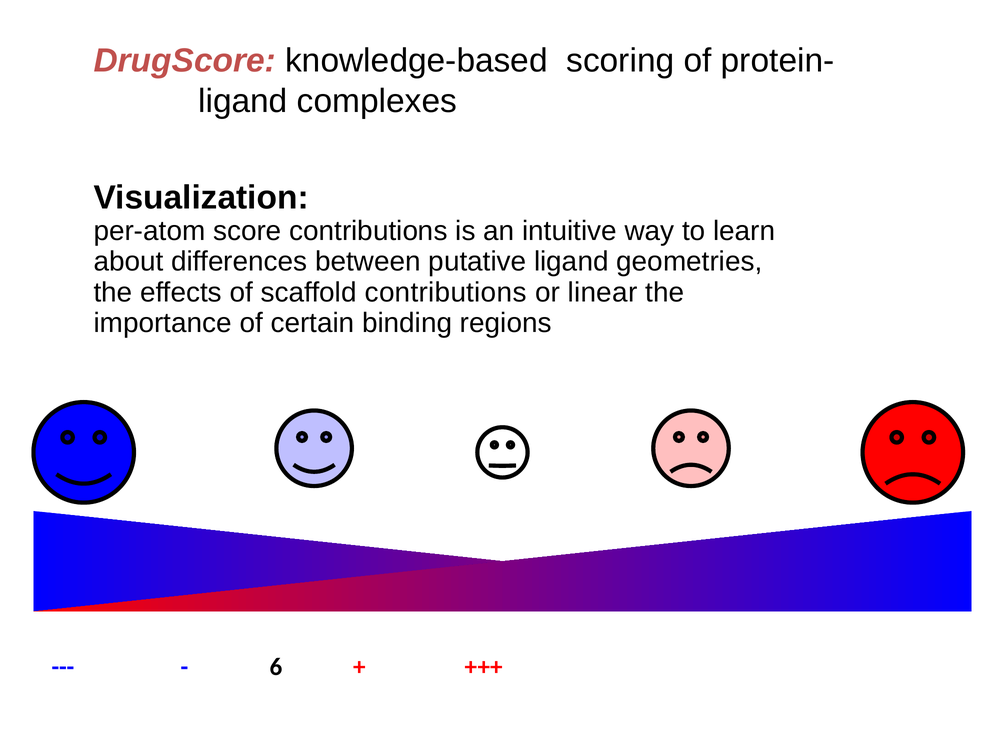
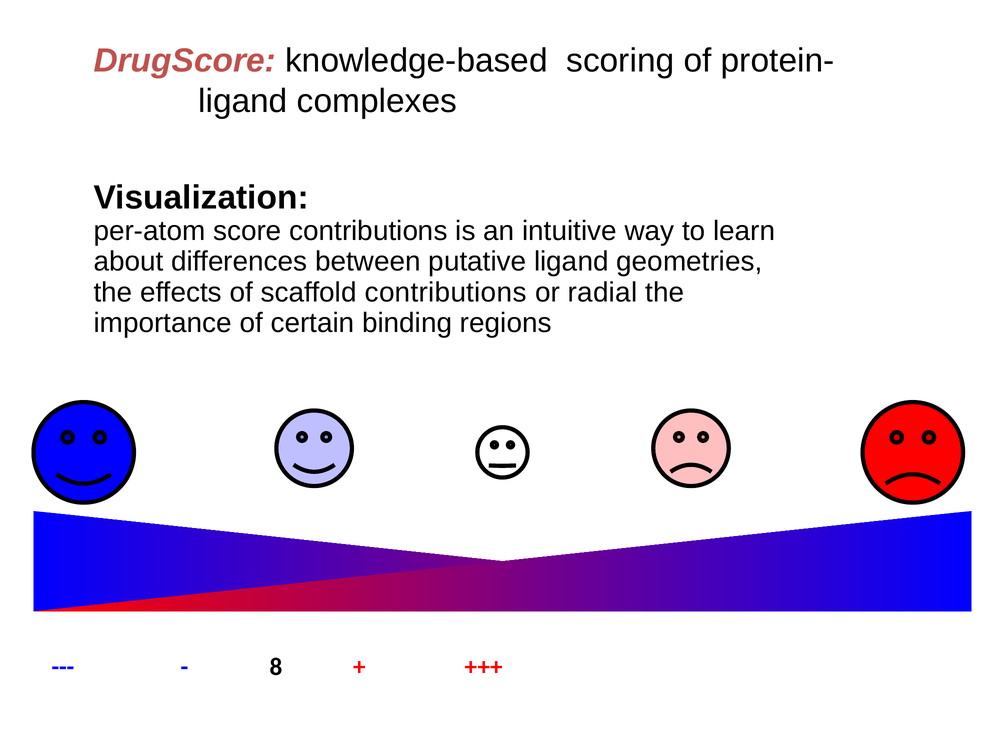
linear: linear -> radial (603, 292)
6: 6 -> 8 (276, 667)
